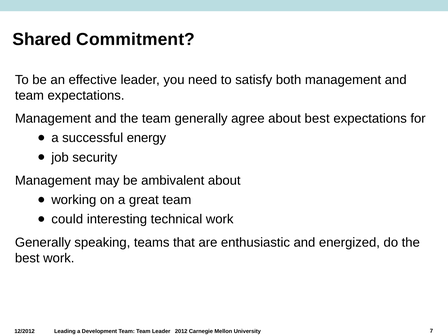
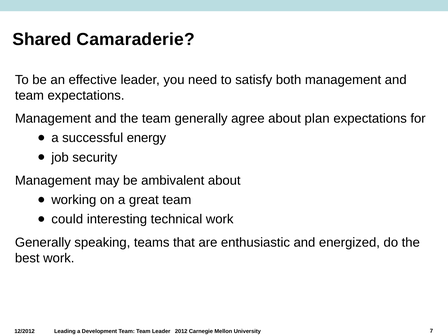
Commitment: Commitment -> Camaraderie (136, 39)
about best: best -> plan (317, 119)
